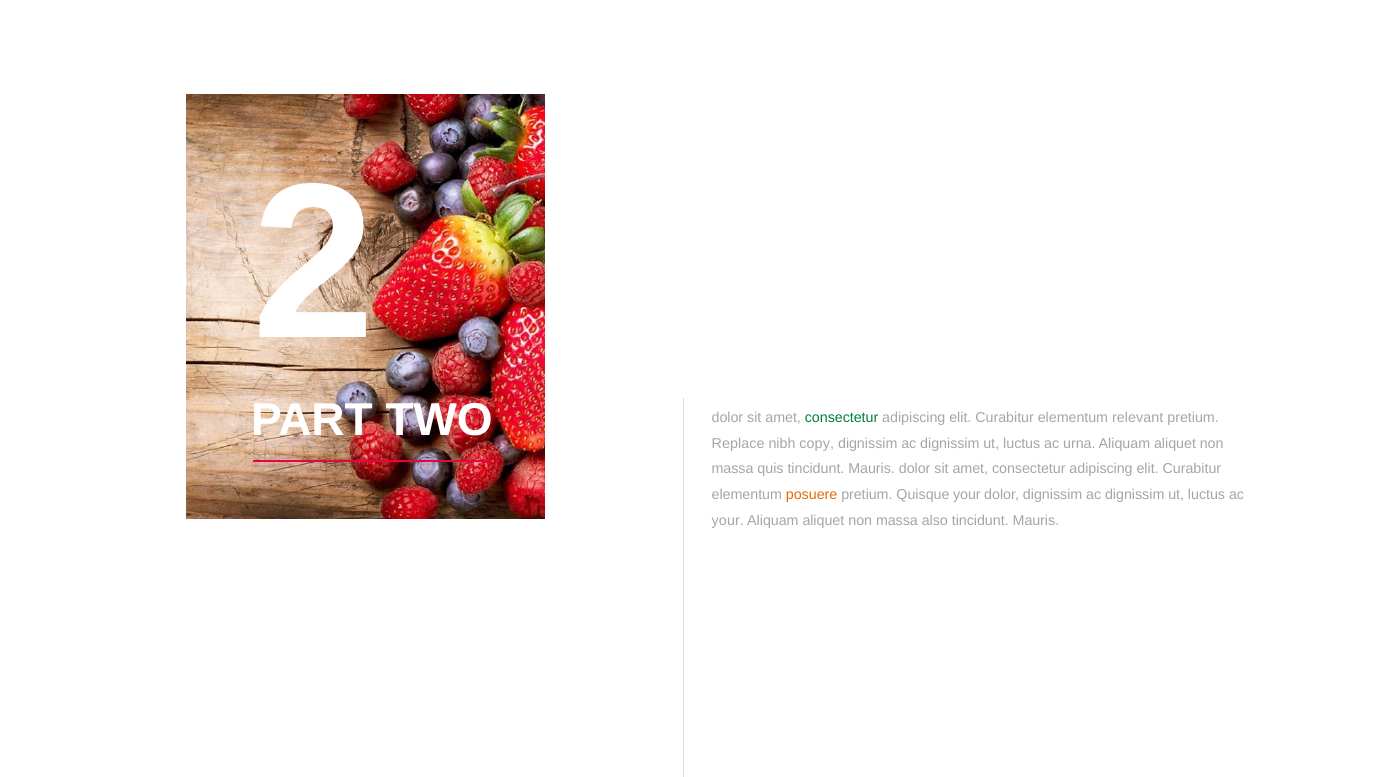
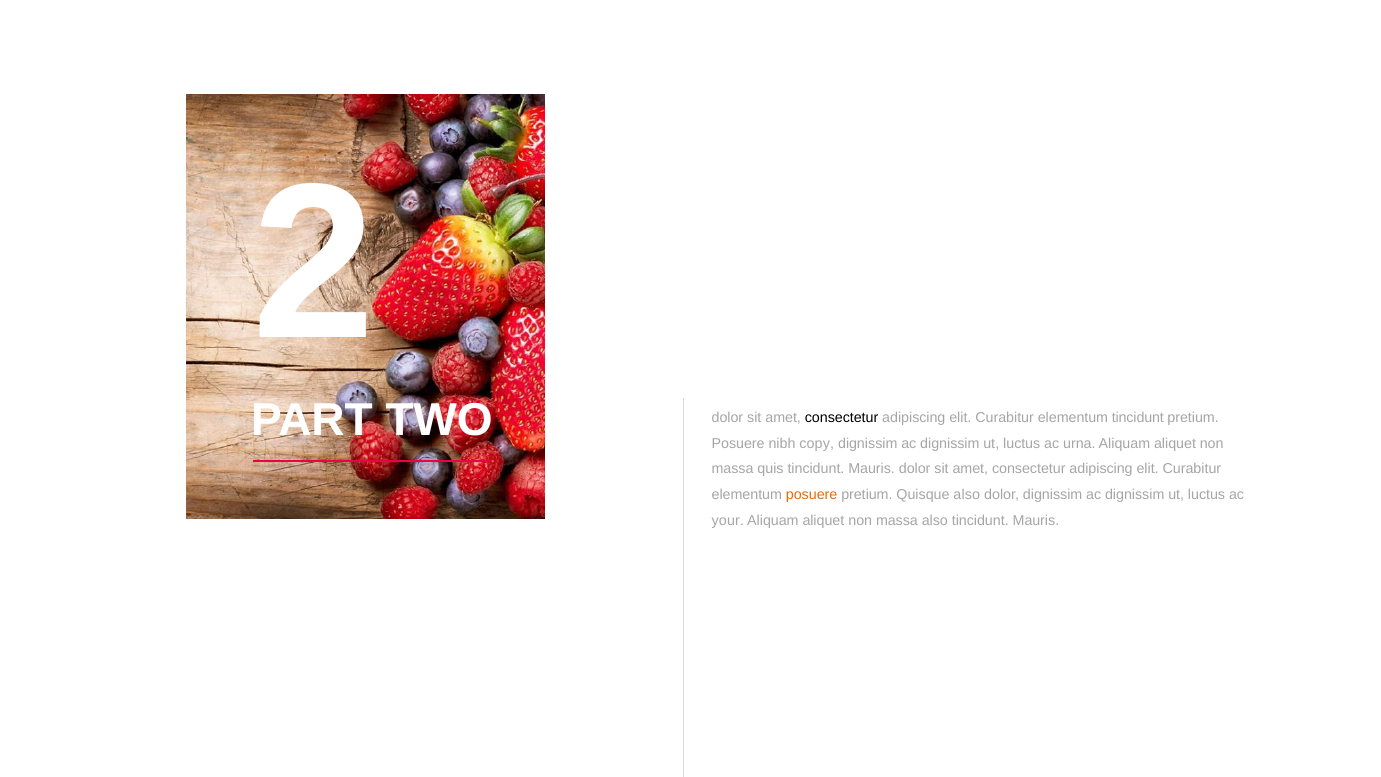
consectetur colour: green -> black (842, 418)
elementum relevant: relevant -> tincidunt (1138, 418)
Replace: Replace -> Posuere (738, 443)
Quisque your: your -> also (967, 495)
